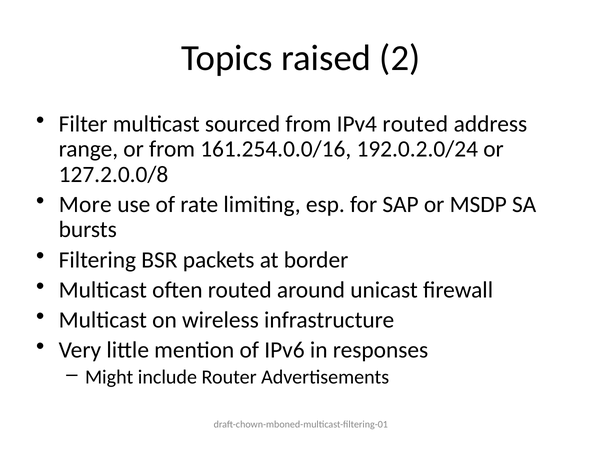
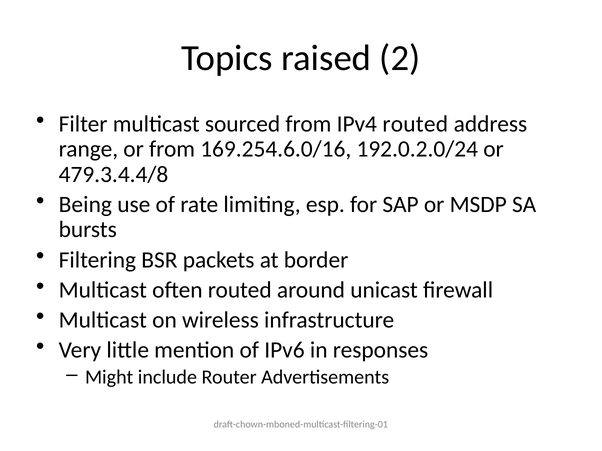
161.254.0.0/16: 161.254.0.0/16 -> 169.254.6.0/16 (276, 149)
127.2.0.0/8: 127.2.0.0/8 -> 479.3.4.4/8 (114, 175)
More: More -> Being (85, 205)
